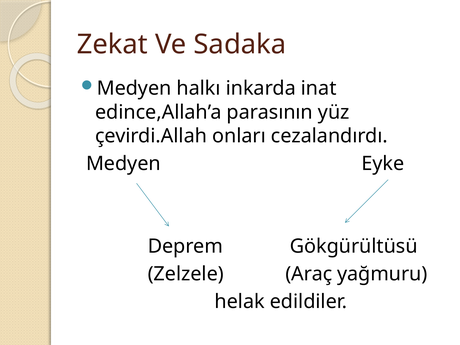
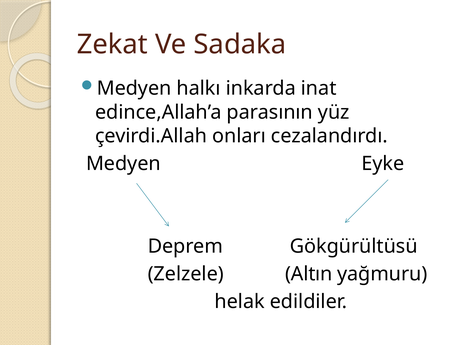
Araç: Araç -> Altın (309, 274)
